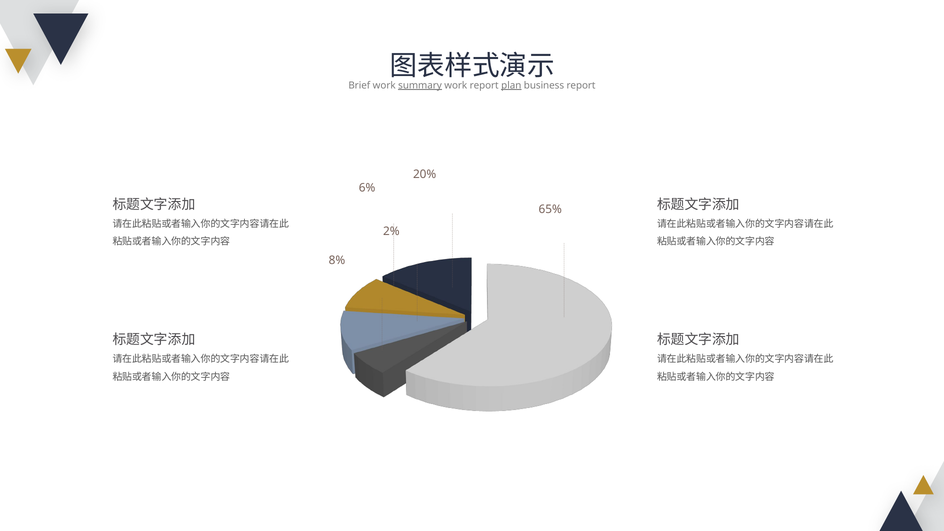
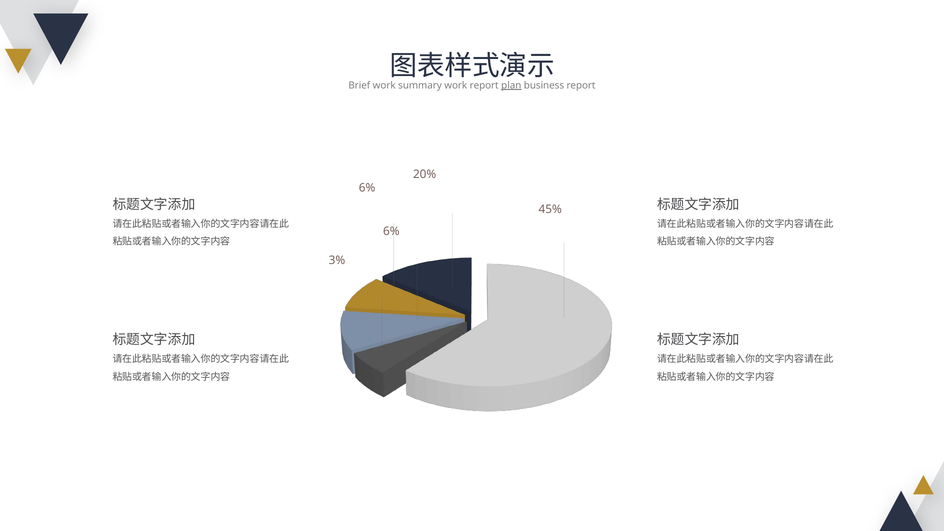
summary underline: present -> none (420, 85)
65%: 65% -> 45% (550, 209)
2%: 2% -> 6% (391, 232)
8%: 8% -> 3% (337, 260)
